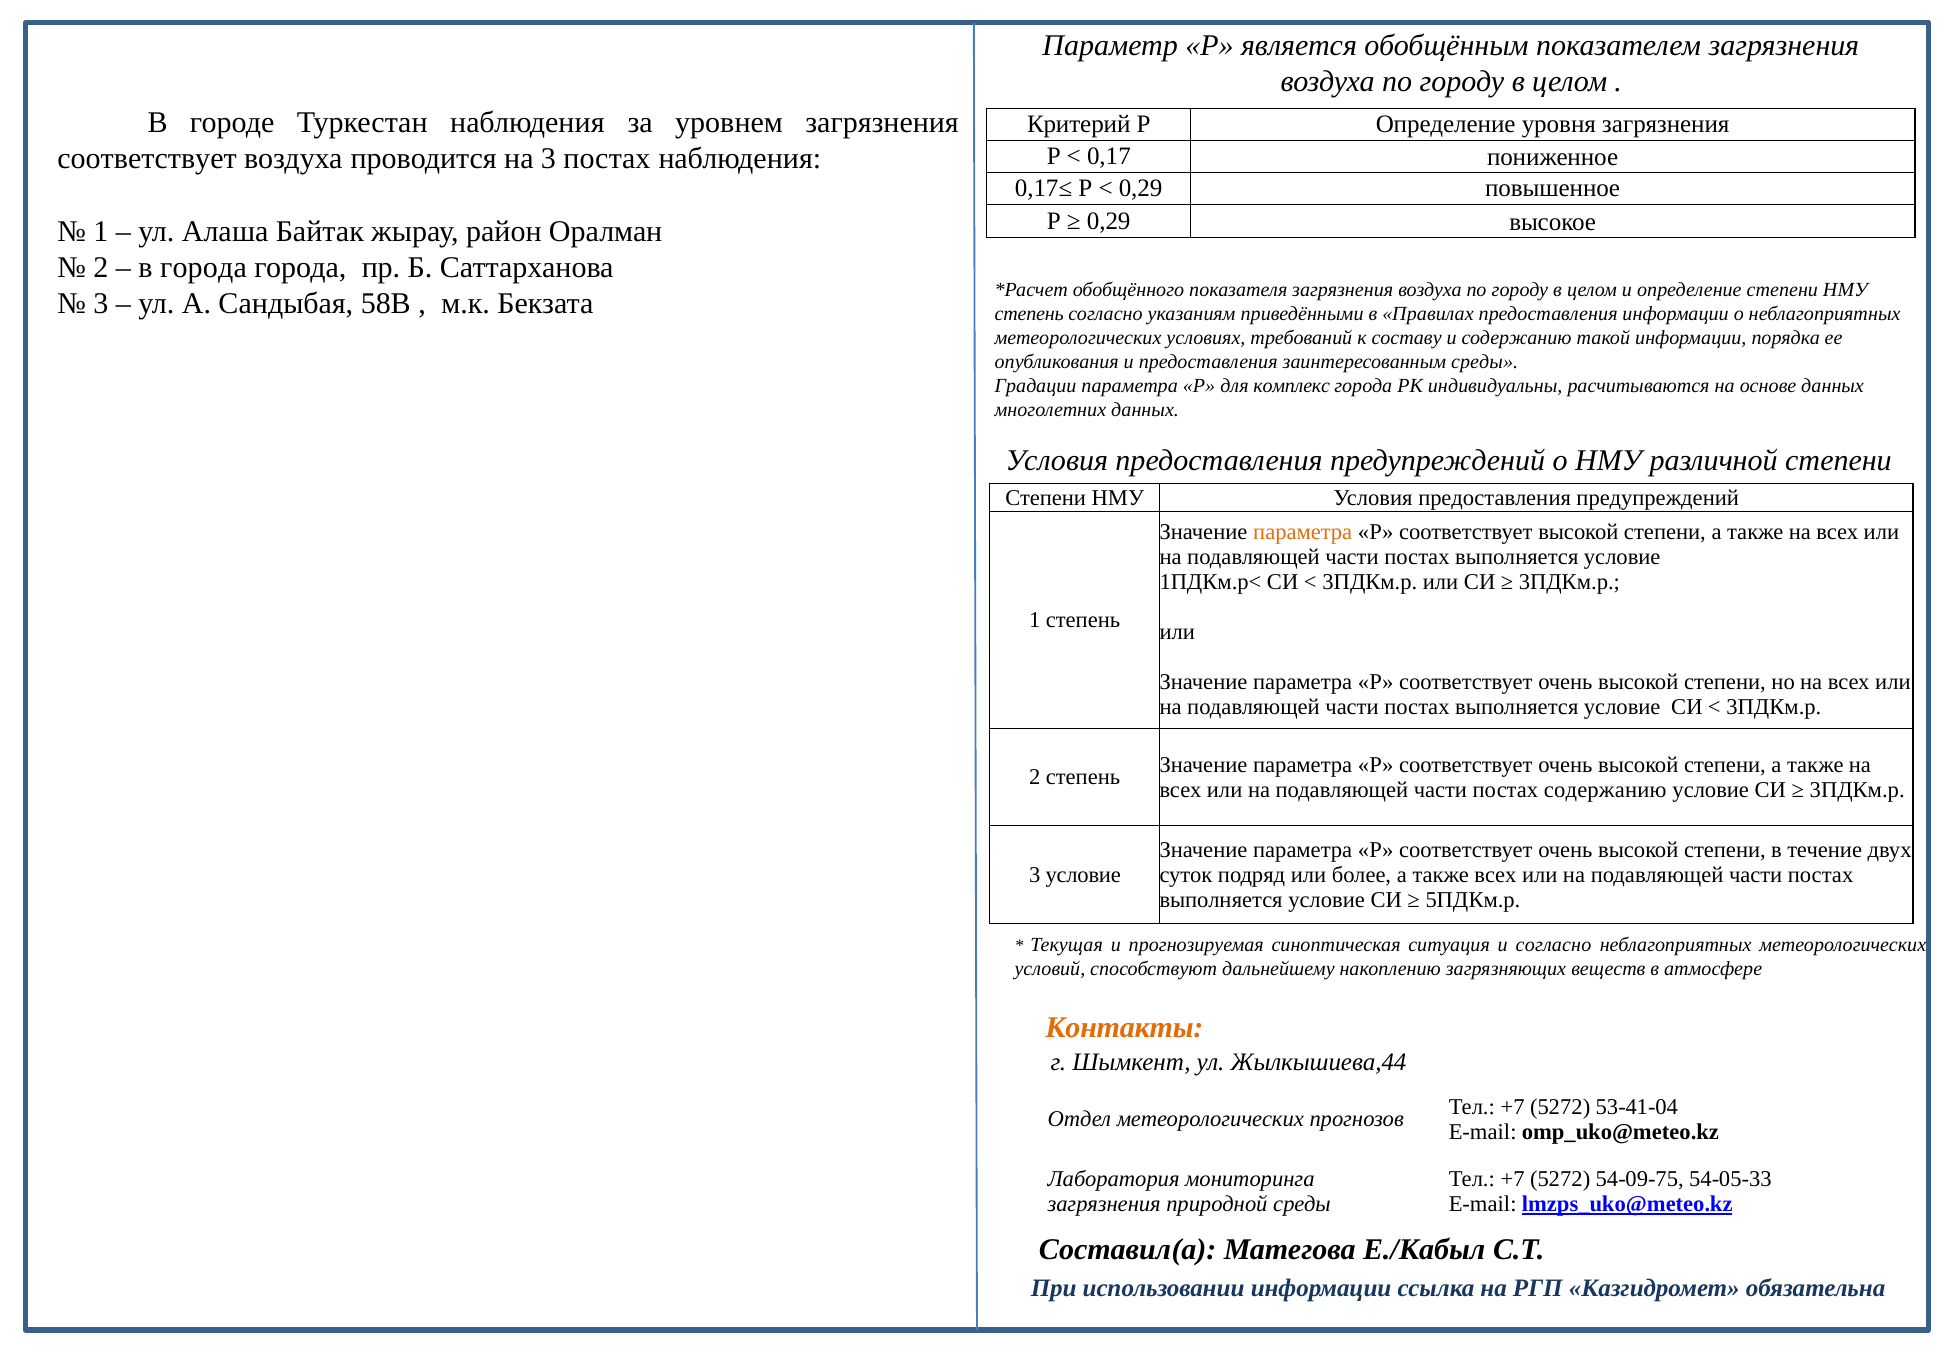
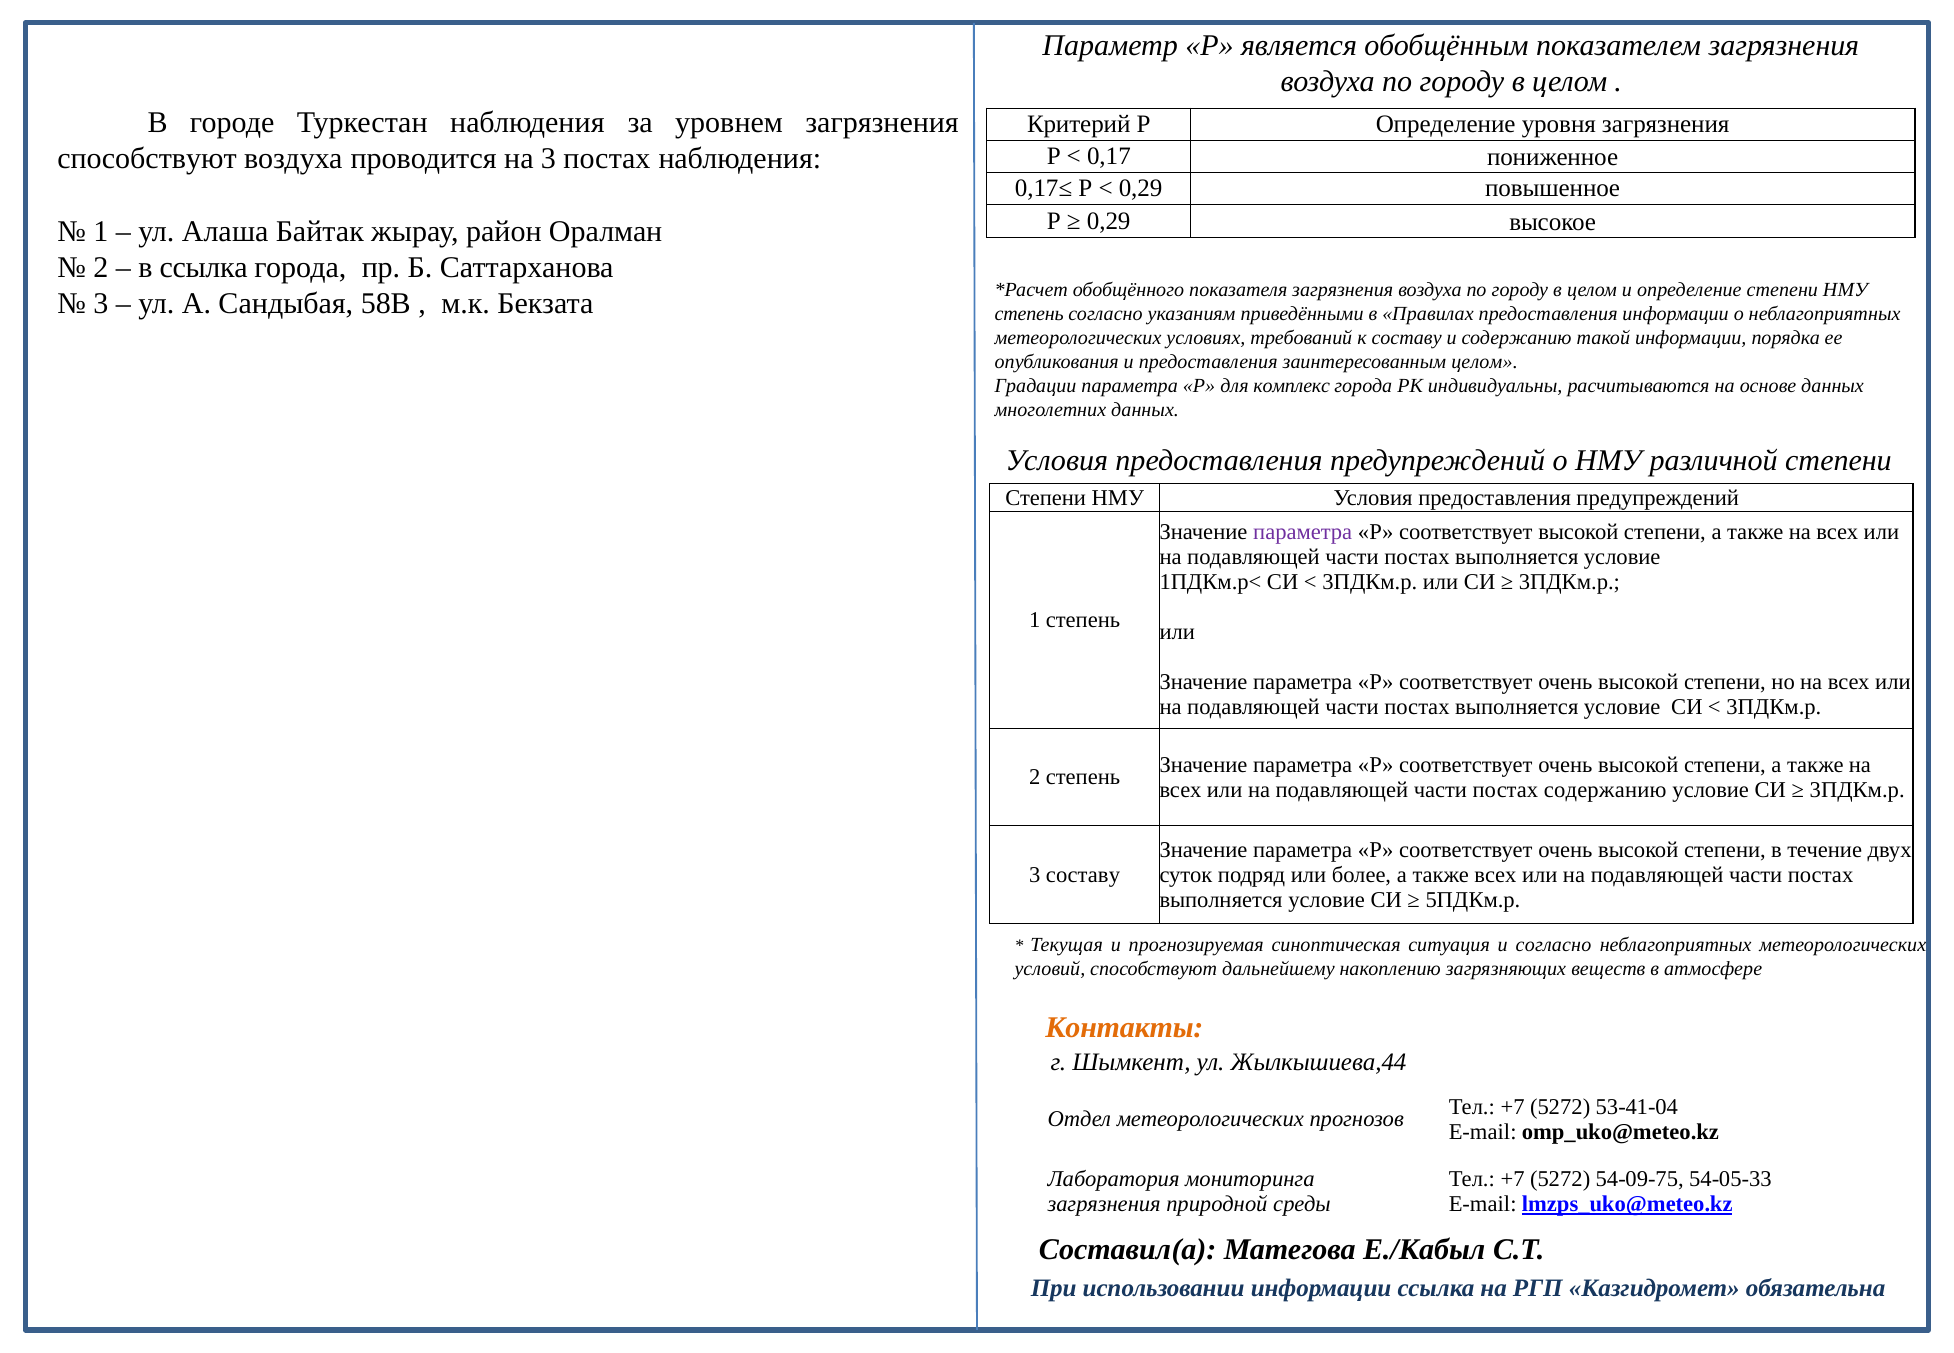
соответствует: соответствует -> способствуют (147, 159)
в города: города -> ссылка (204, 267)
заинтересованным среды: среды -> целом (1485, 362)
параметра colour: orange -> purple (1303, 532)
3 условие: условие -> составу (1083, 875)
